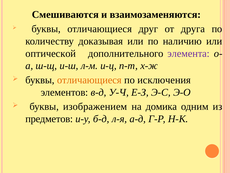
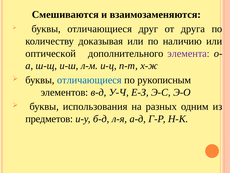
отличающиеся colour: orange -> blue (89, 80)
исключения: исключения -> рукописным (164, 80)
изображением: изображением -> использования (95, 106)
домика: домика -> разных (161, 106)
